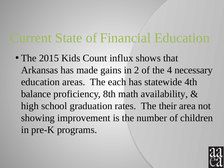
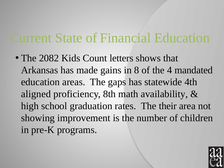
2015: 2015 -> 2082 (49, 58)
influx: influx -> letters (121, 58)
2: 2 -> 8 (137, 70)
necessary: necessary -> mandated (194, 70)
each: each -> gaps (117, 82)
balance: balance -> aligned (36, 94)
